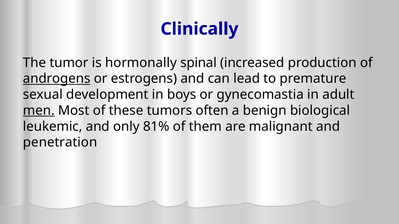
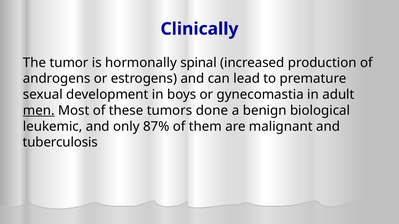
androgens underline: present -> none (57, 79)
often: often -> done (212, 111)
81%: 81% -> 87% (156, 127)
penetration: penetration -> tuberculosis (60, 143)
